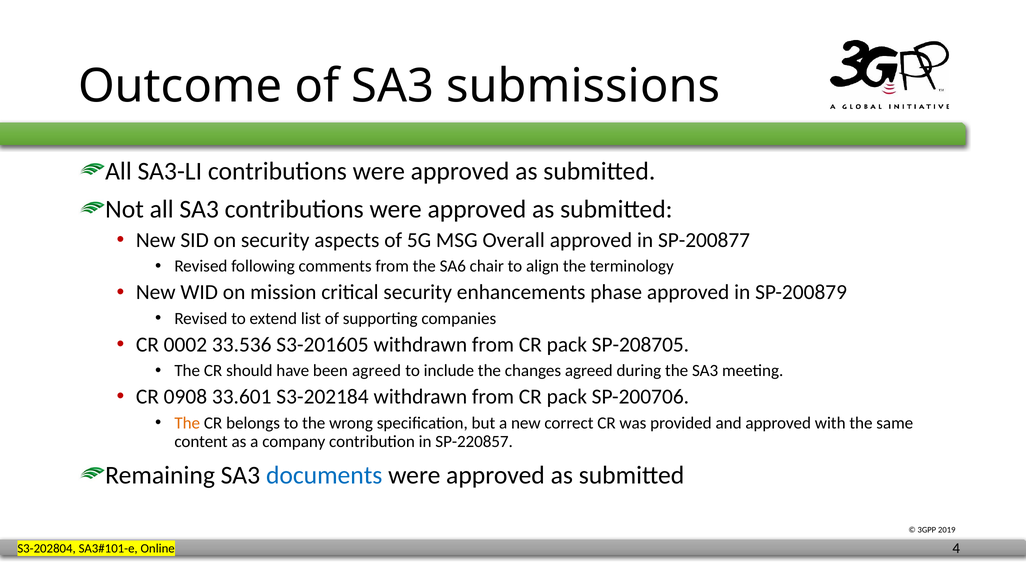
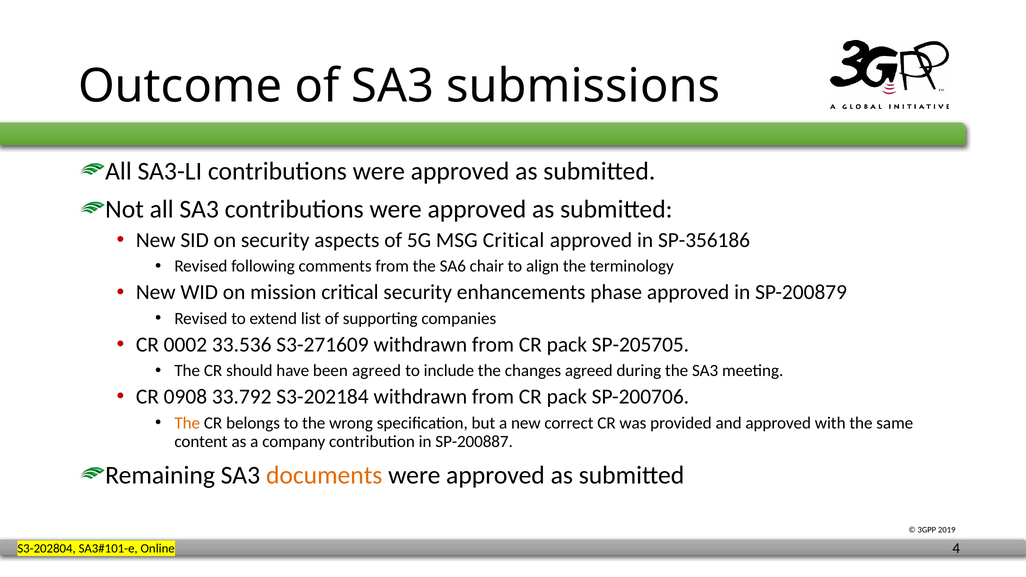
MSG Overall: Overall -> Critical (514, 240)
SP-200877: SP-200877 -> SP-356186 (704, 240)
S3-201605: S3-201605 -> S3-271609 (323, 345)
SP-208705: SP-208705 -> SP-205705 (640, 345)
33.601: 33.601 -> 33.792 (242, 397)
SP-220857: SP-220857 -> SP-200887 (474, 441)
documents colour: blue -> orange (324, 475)
